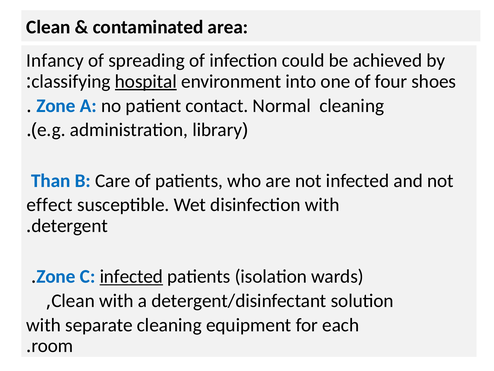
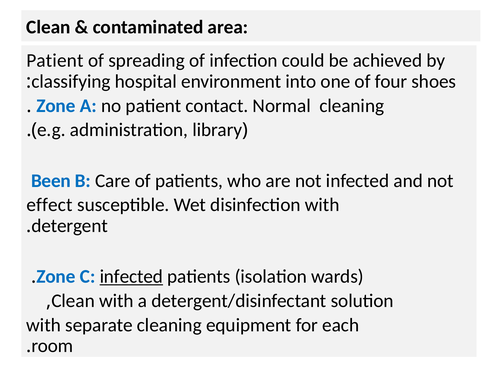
Infancy: Infancy -> Patient (55, 61)
hospital underline: present -> none (146, 81)
Than: Than -> Been (51, 180)
